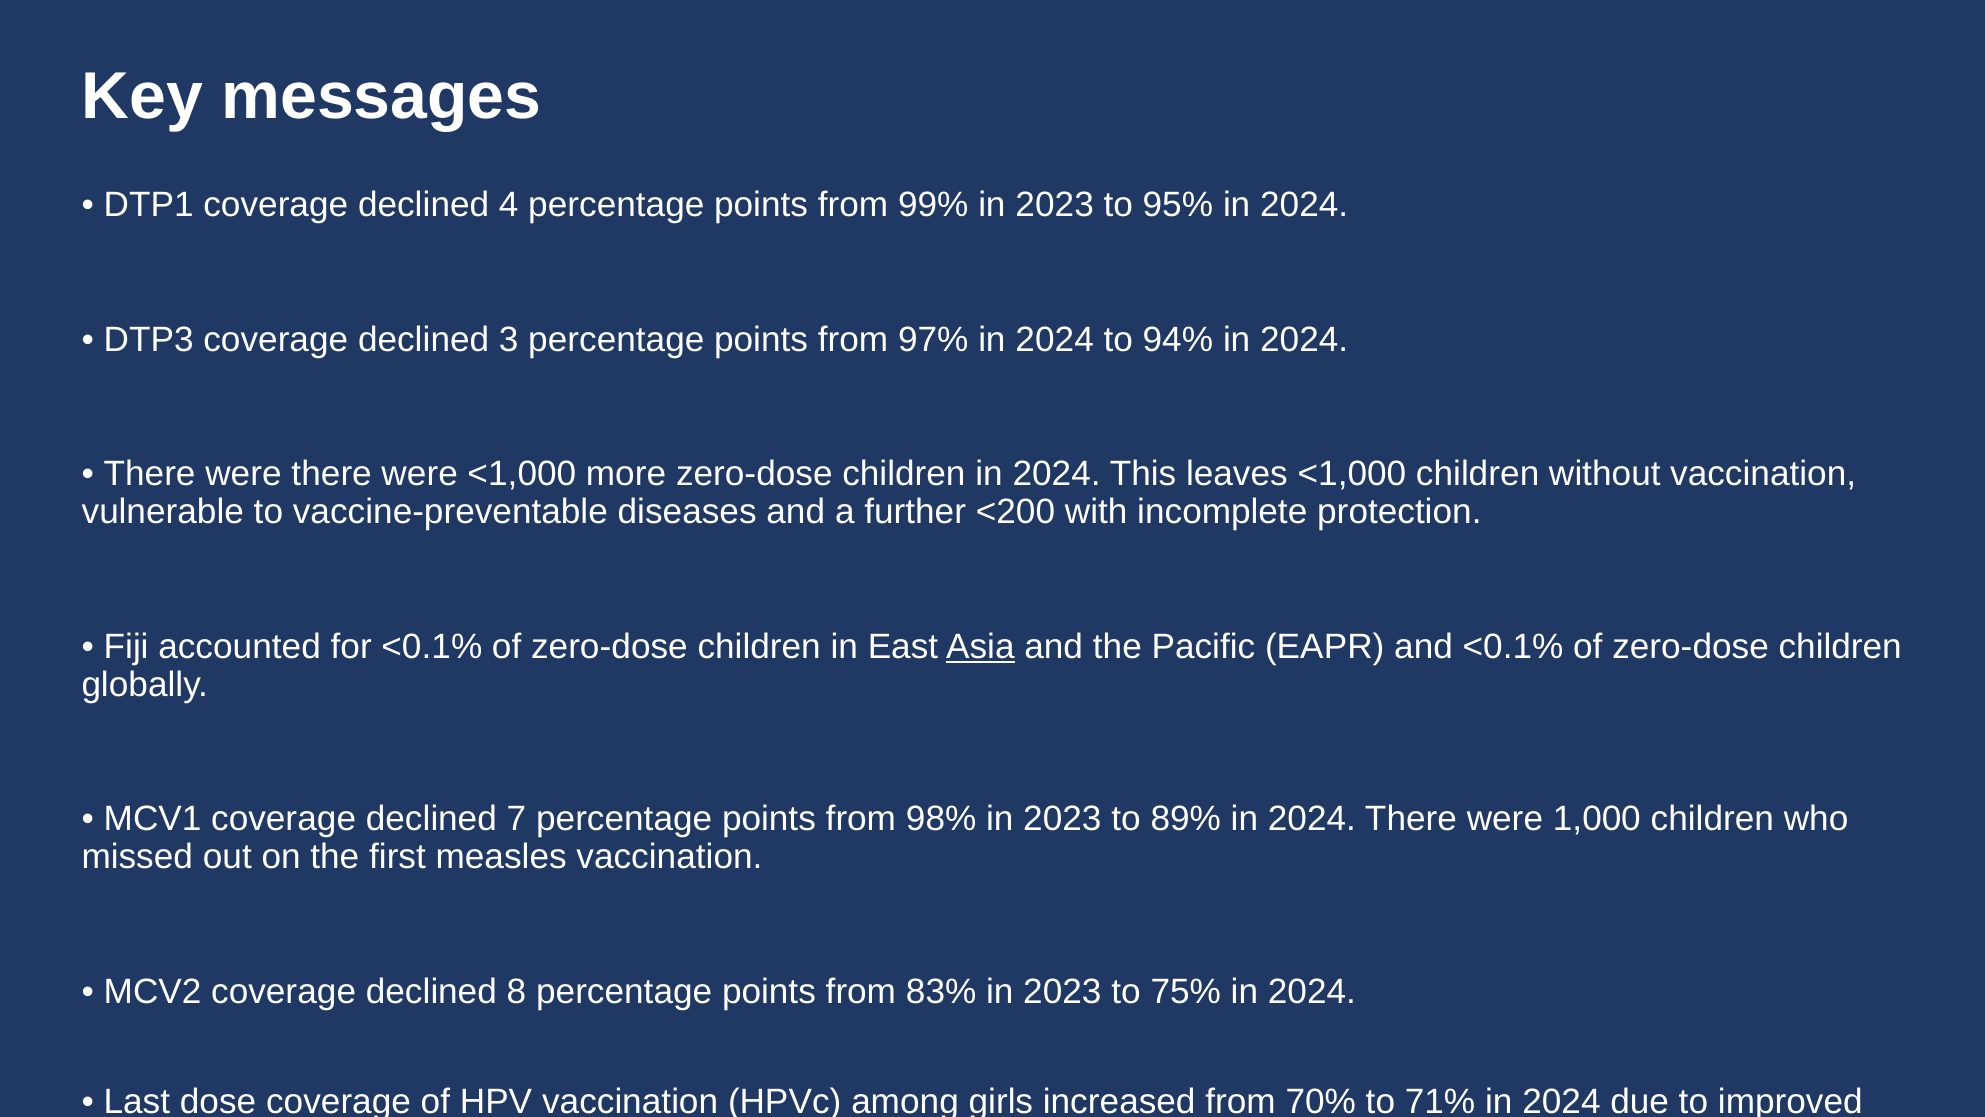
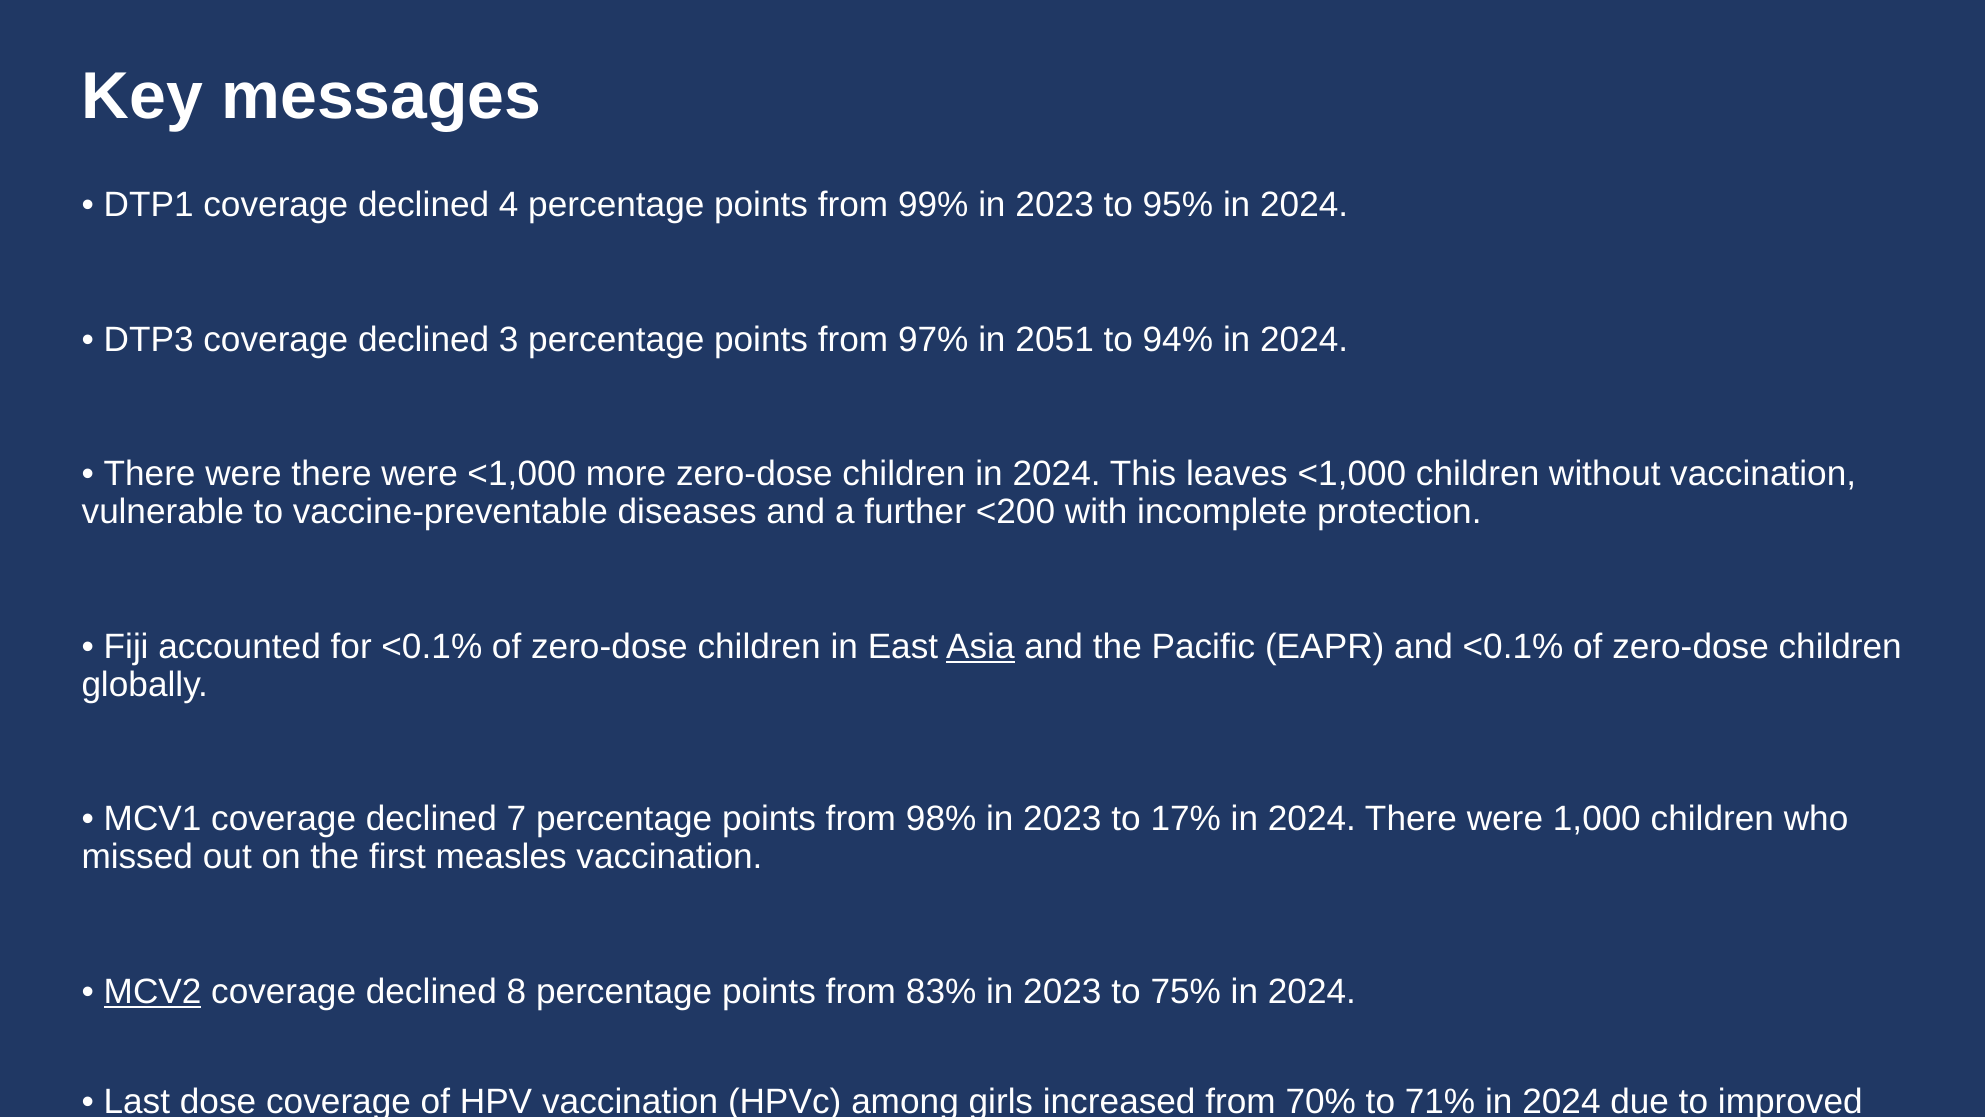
97% in 2024: 2024 -> 2051 (1055, 339)
89%: 89% -> 17% (1186, 819)
MCV2 underline: none -> present (153, 992)
